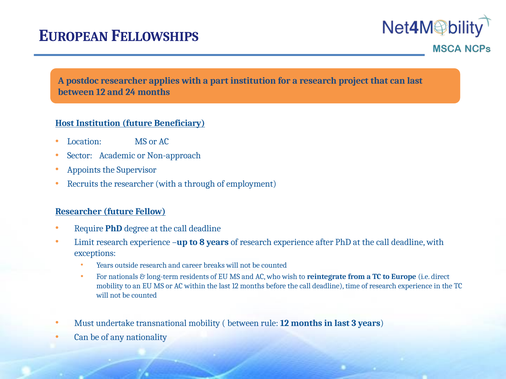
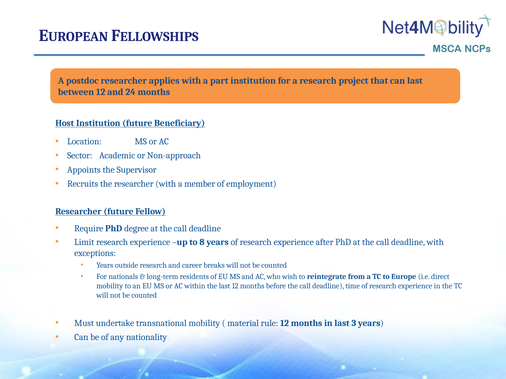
through: through -> member (200, 184)
between: between -> material (243, 324)
